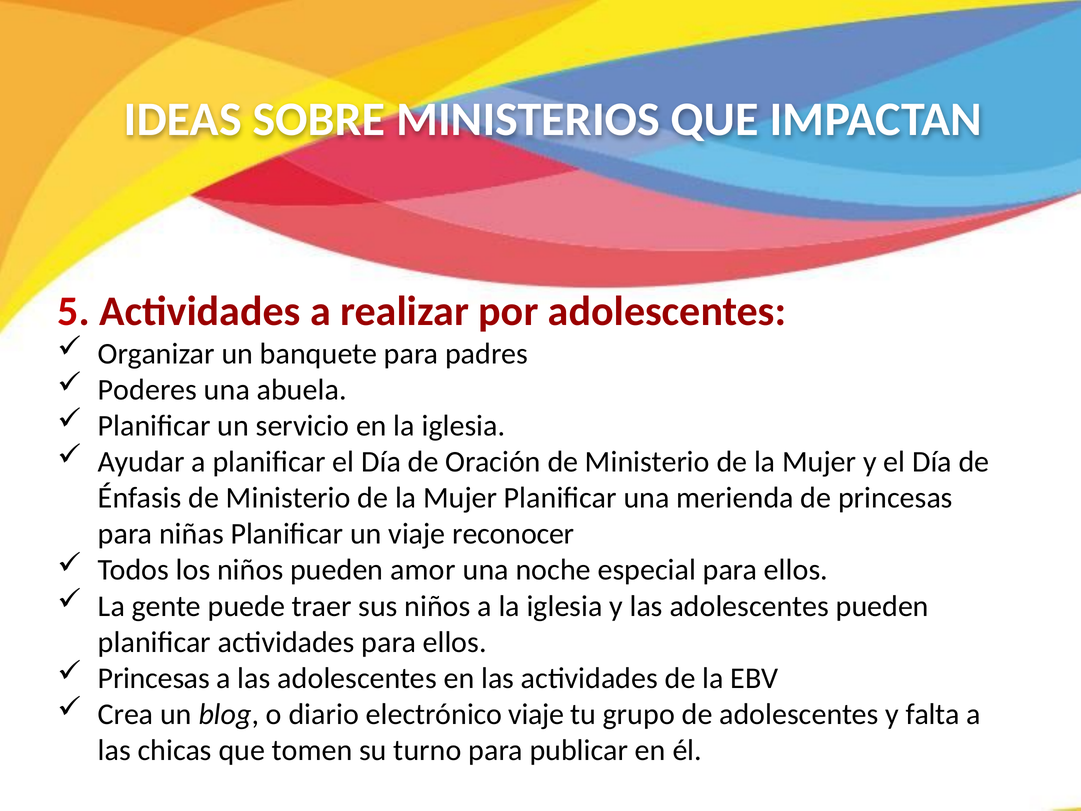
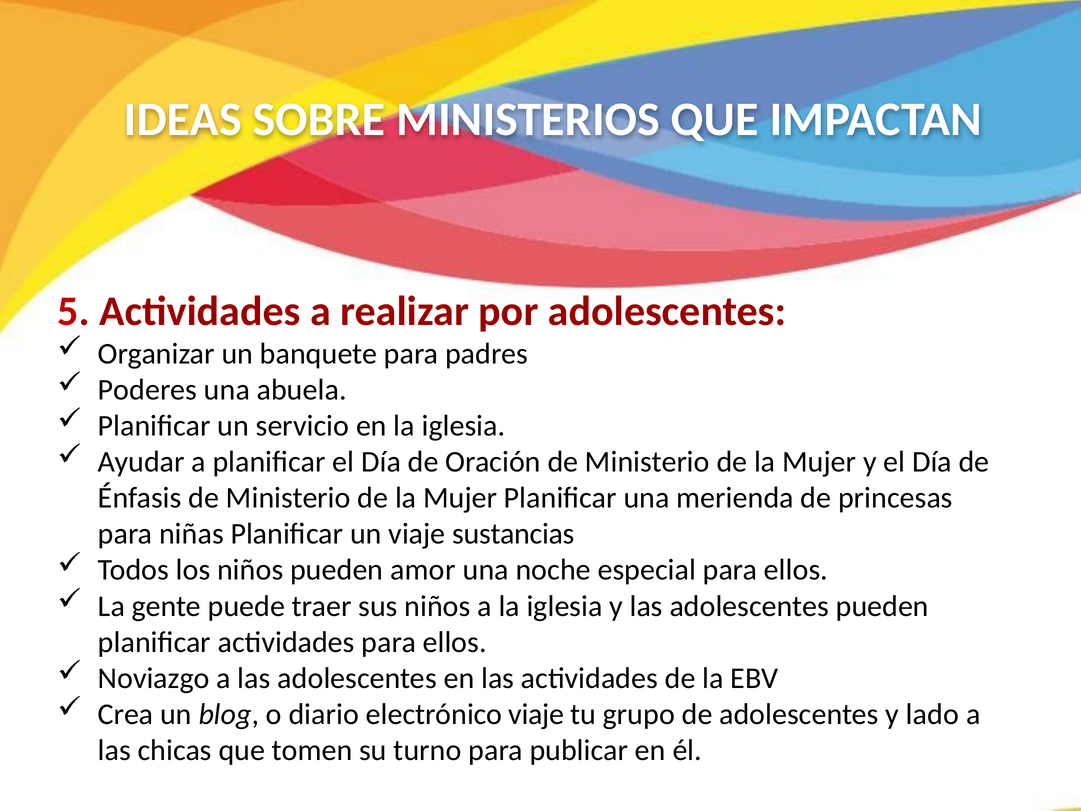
reconocer: reconocer -> sustancias (513, 534)
Princesas: Princesas -> Noviazgo (154, 678)
falta: falta -> lado (932, 714)
